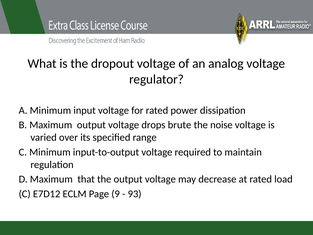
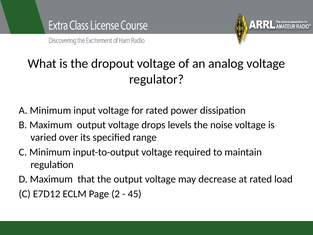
brute: brute -> levels (180, 125)
9: 9 -> 2 (116, 194)
93: 93 -> 45 (135, 194)
